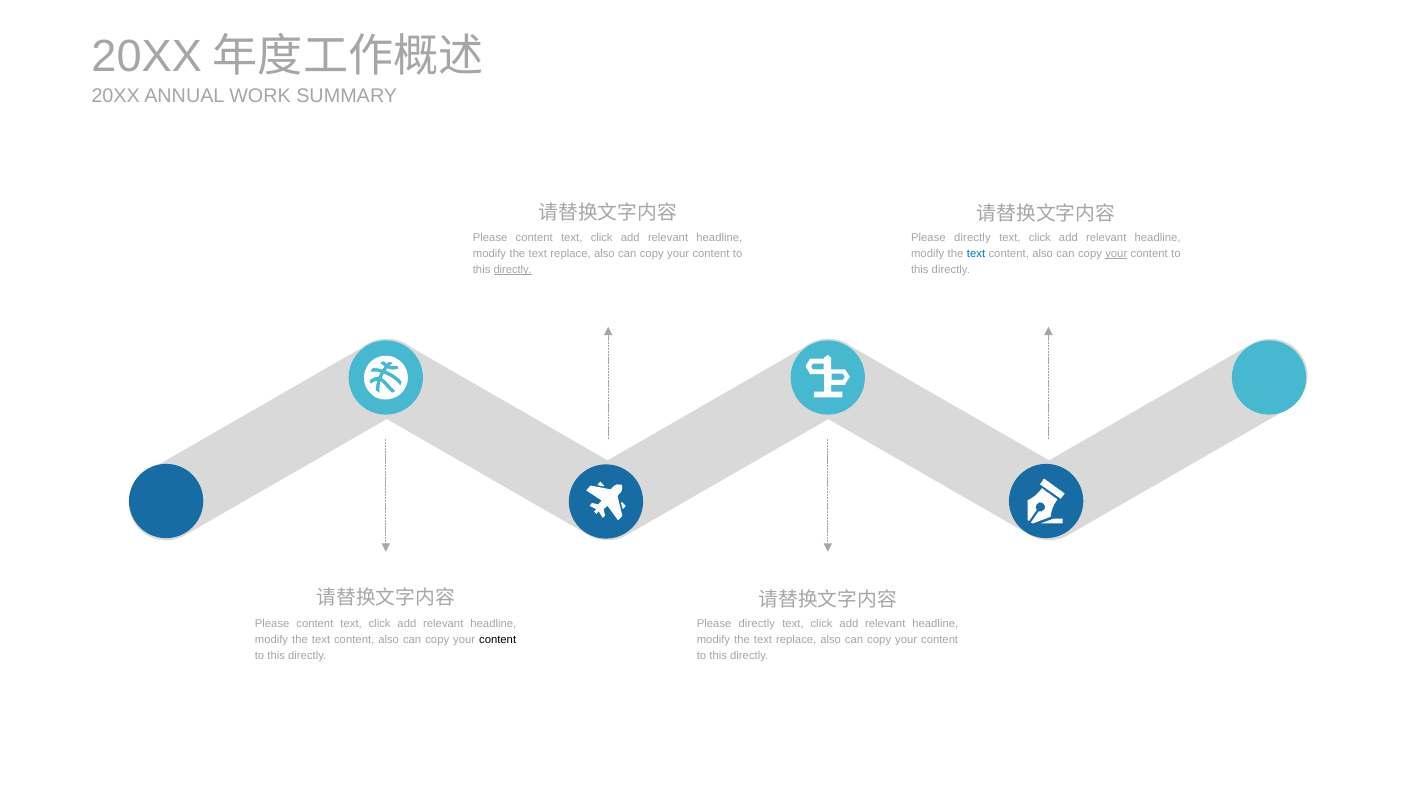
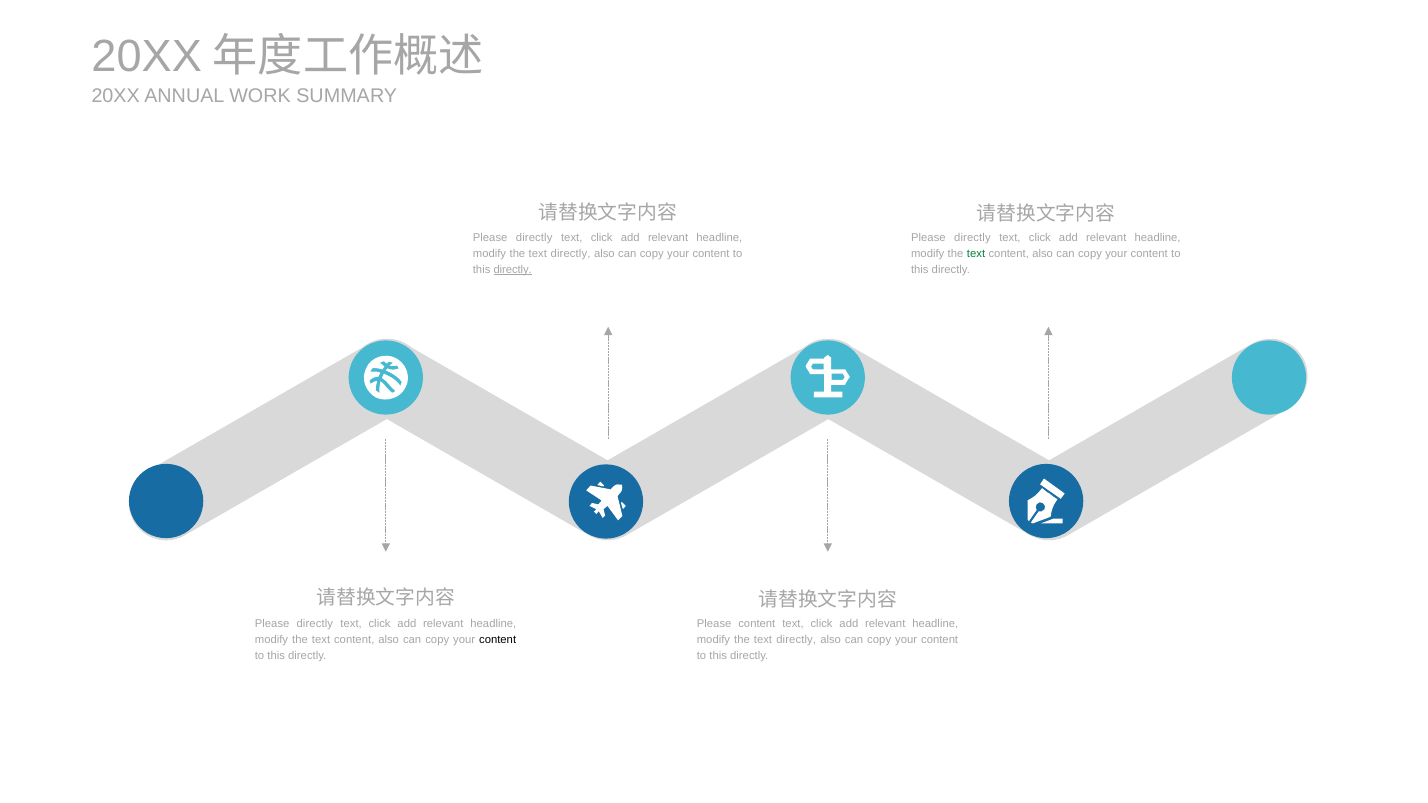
content: content -> directly (534, 238)
replace: replace -> directly (571, 254)
text colour: blue -> green (976, 254)
your underline: present -> none (1116, 254)
content: content -> directly (315, 624)
directly: directly -> content (757, 624)
replace: replace -> directly (796, 640)
